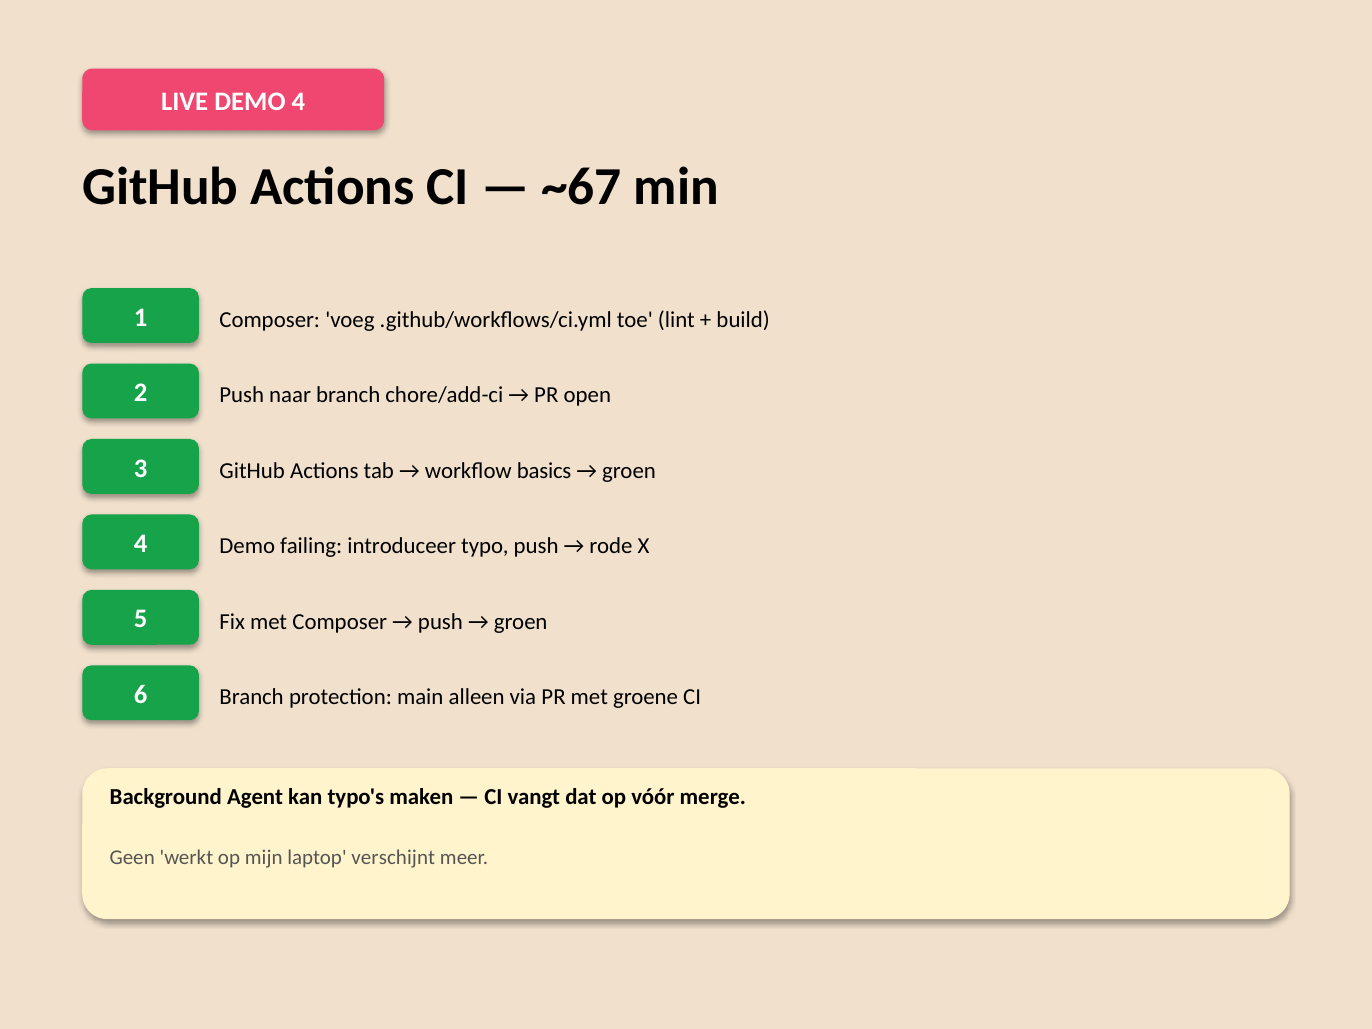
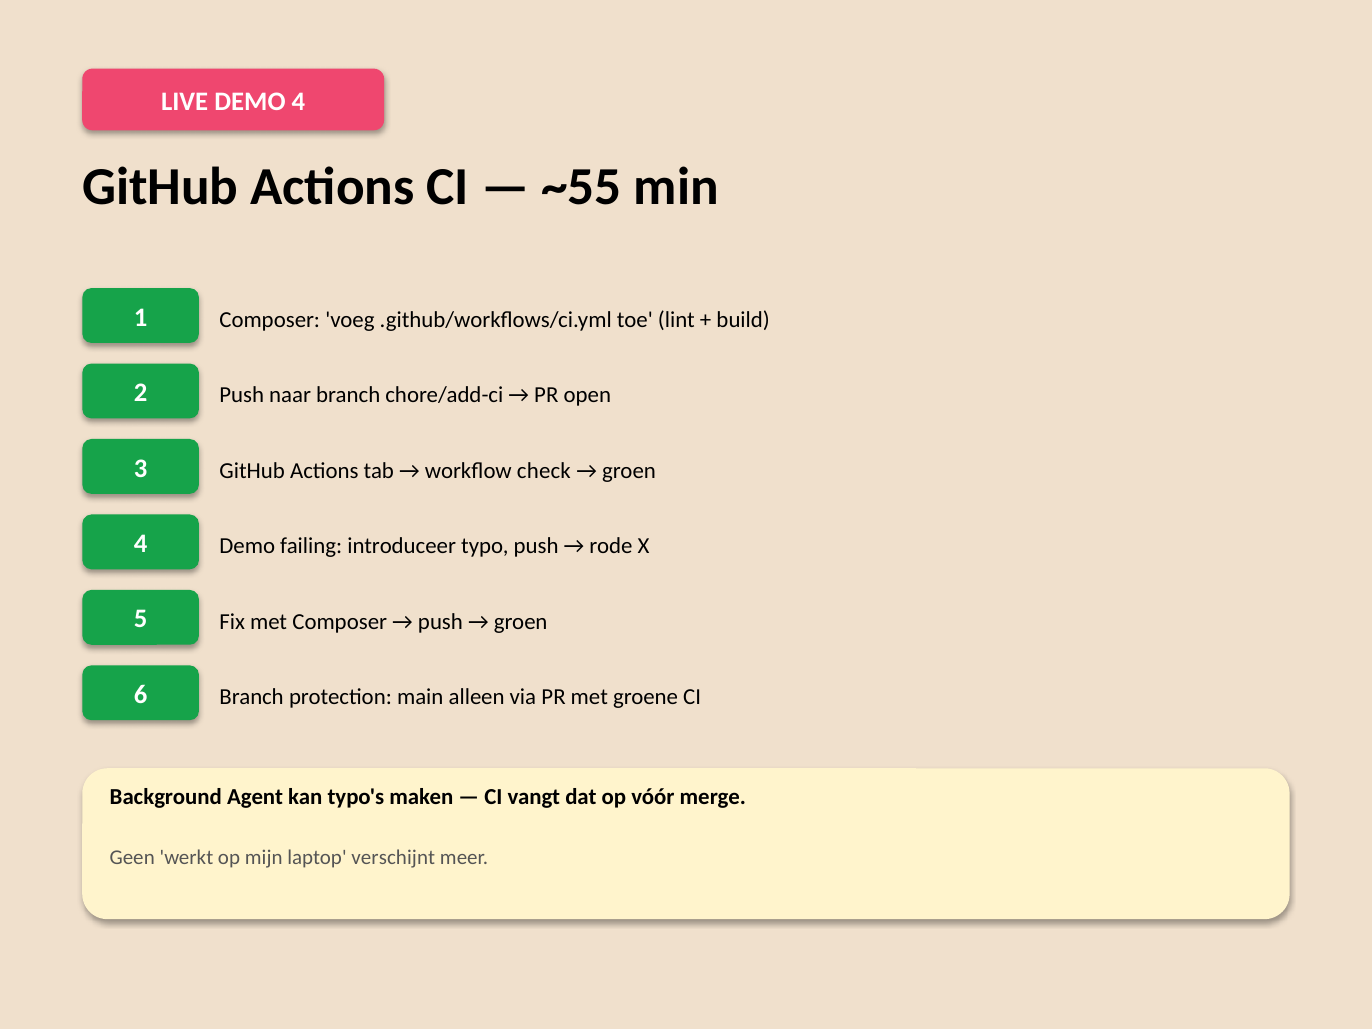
~67: ~67 -> ~55 (582, 187)
basics: basics -> check (544, 471)
